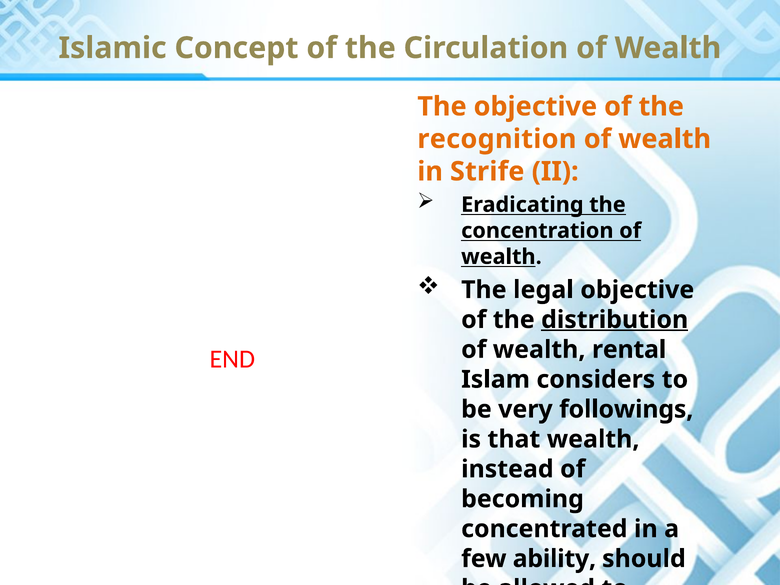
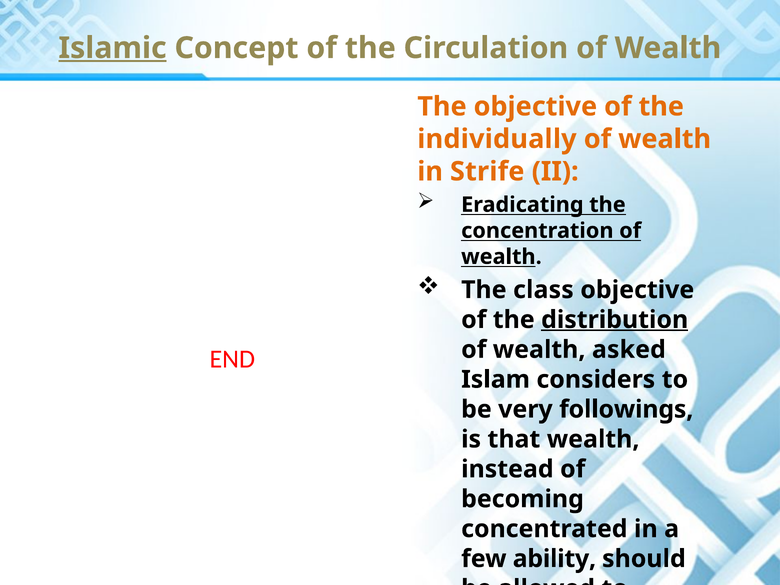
Islamic underline: none -> present (112, 48)
recognition: recognition -> individually (497, 139)
legal: legal -> class (543, 290)
rental: rental -> asked (629, 350)
